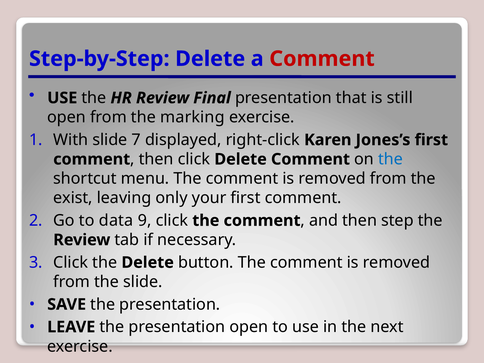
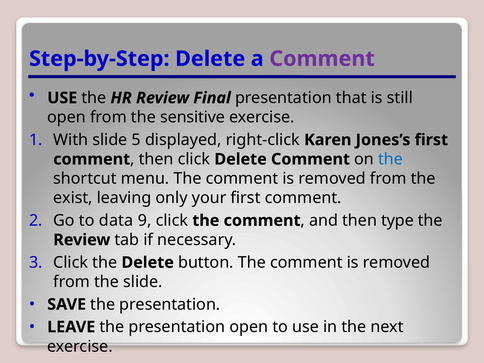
Comment colour: red -> purple (322, 59)
marking: marking -> sensitive (193, 117)
7: 7 -> 5 (136, 140)
step: step -> type (397, 221)
